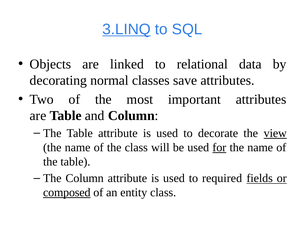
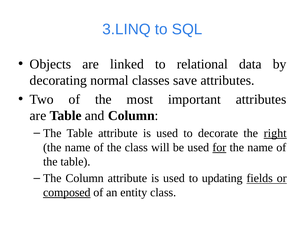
3.LINQ underline: present -> none (127, 29)
view: view -> right (275, 133)
required: required -> updating (222, 178)
